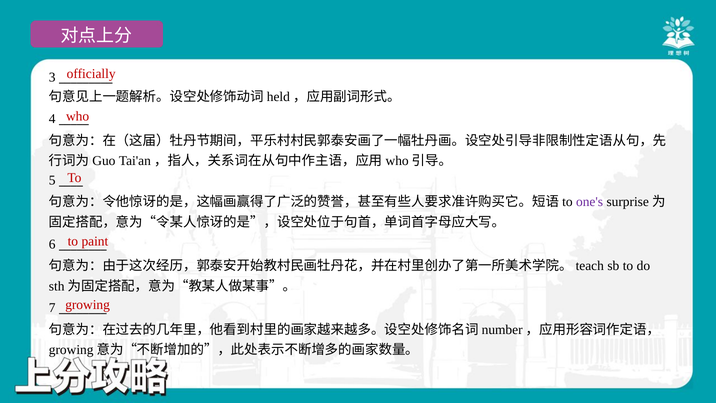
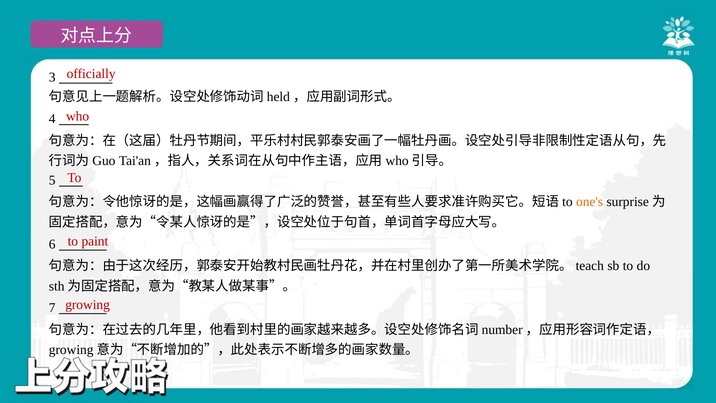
one's colour: purple -> orange (590, 202)
